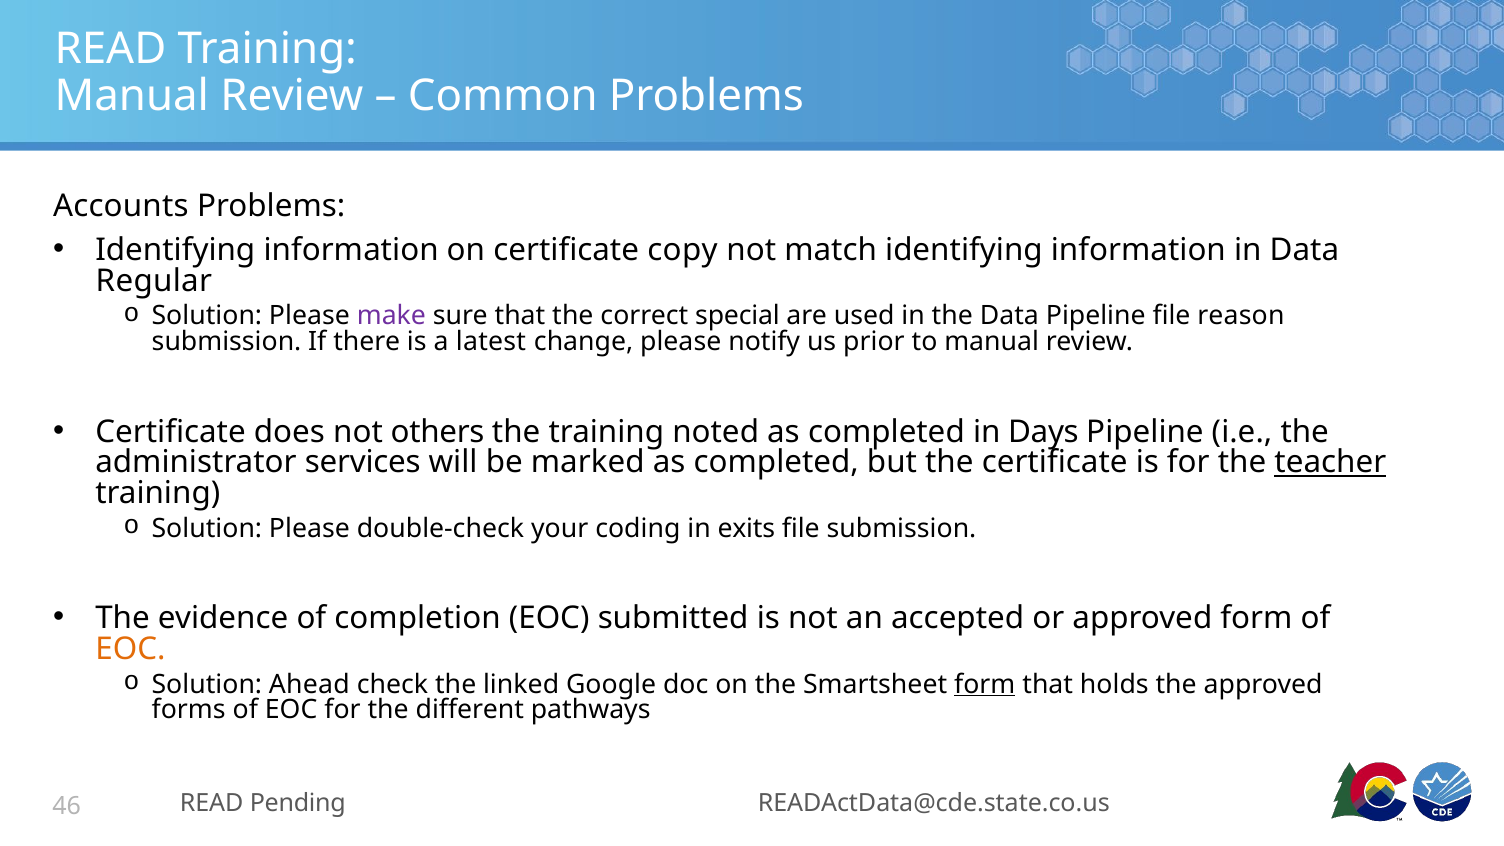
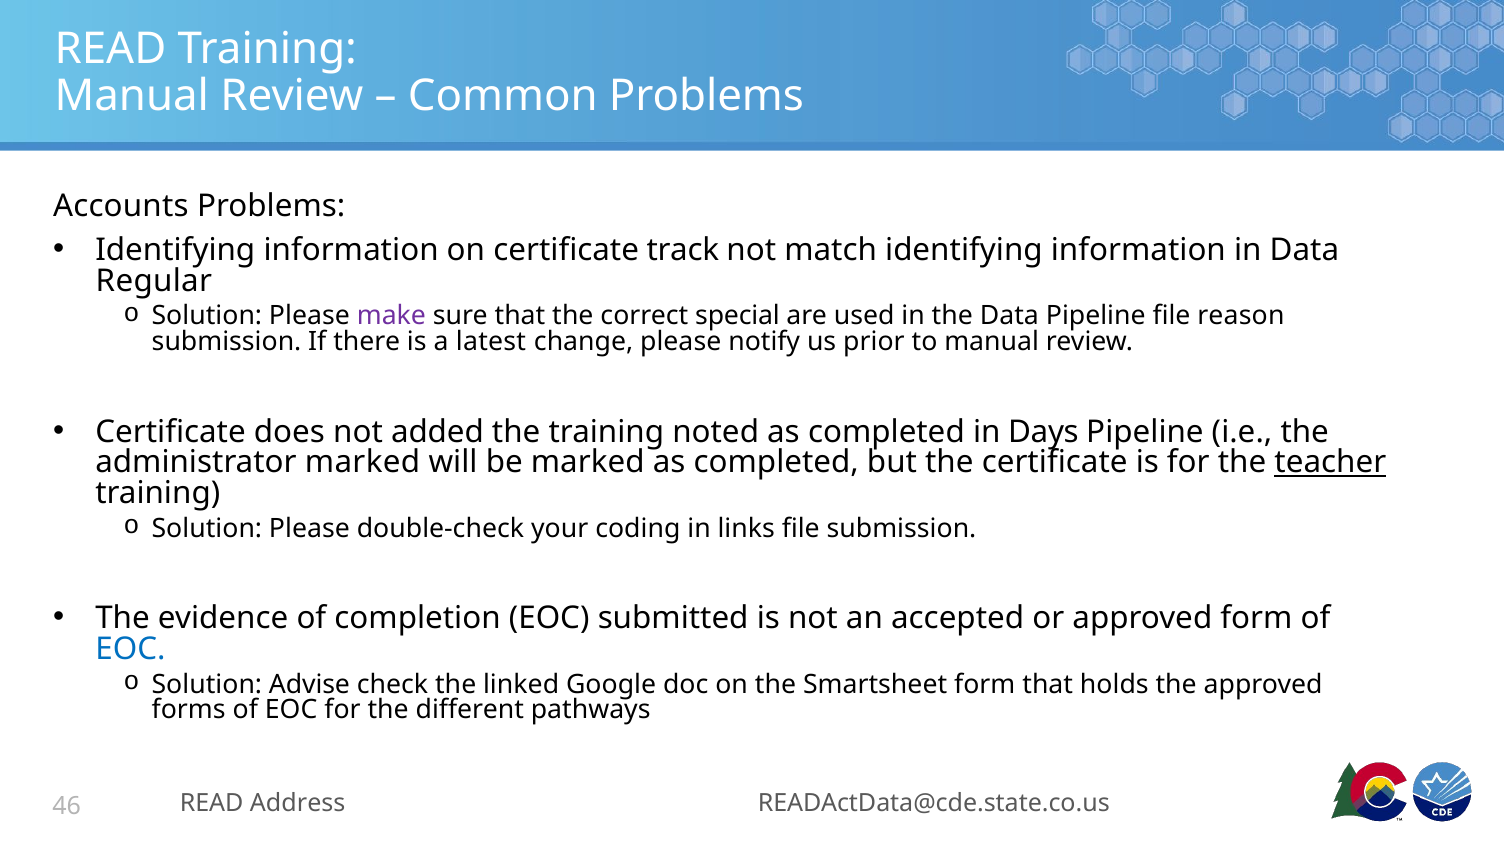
copy: copy -> track (683, 250)
others: others -> added (437, 432)
administrator services: services -> marked (363, 463)
exits: exits -> links (746, 528)
EOC colour: orange -> blue (130, 649)
Ahead: Ahead -> Advise (309, 684)
form underline: present -> none (985, 684)
Pending: Pending -> Address (298, 803)
